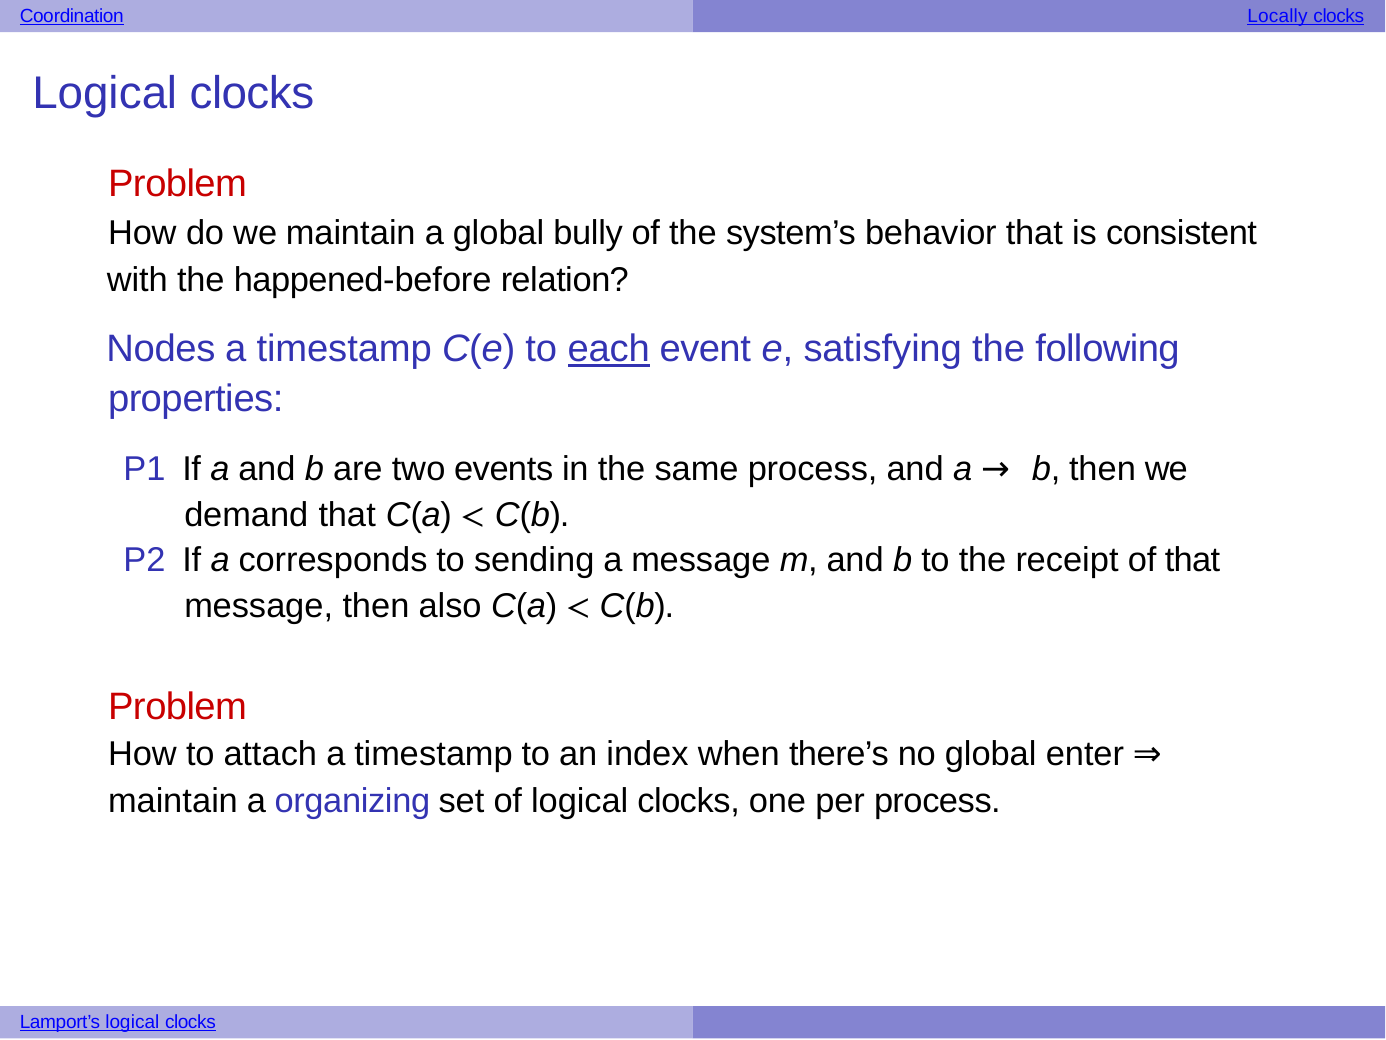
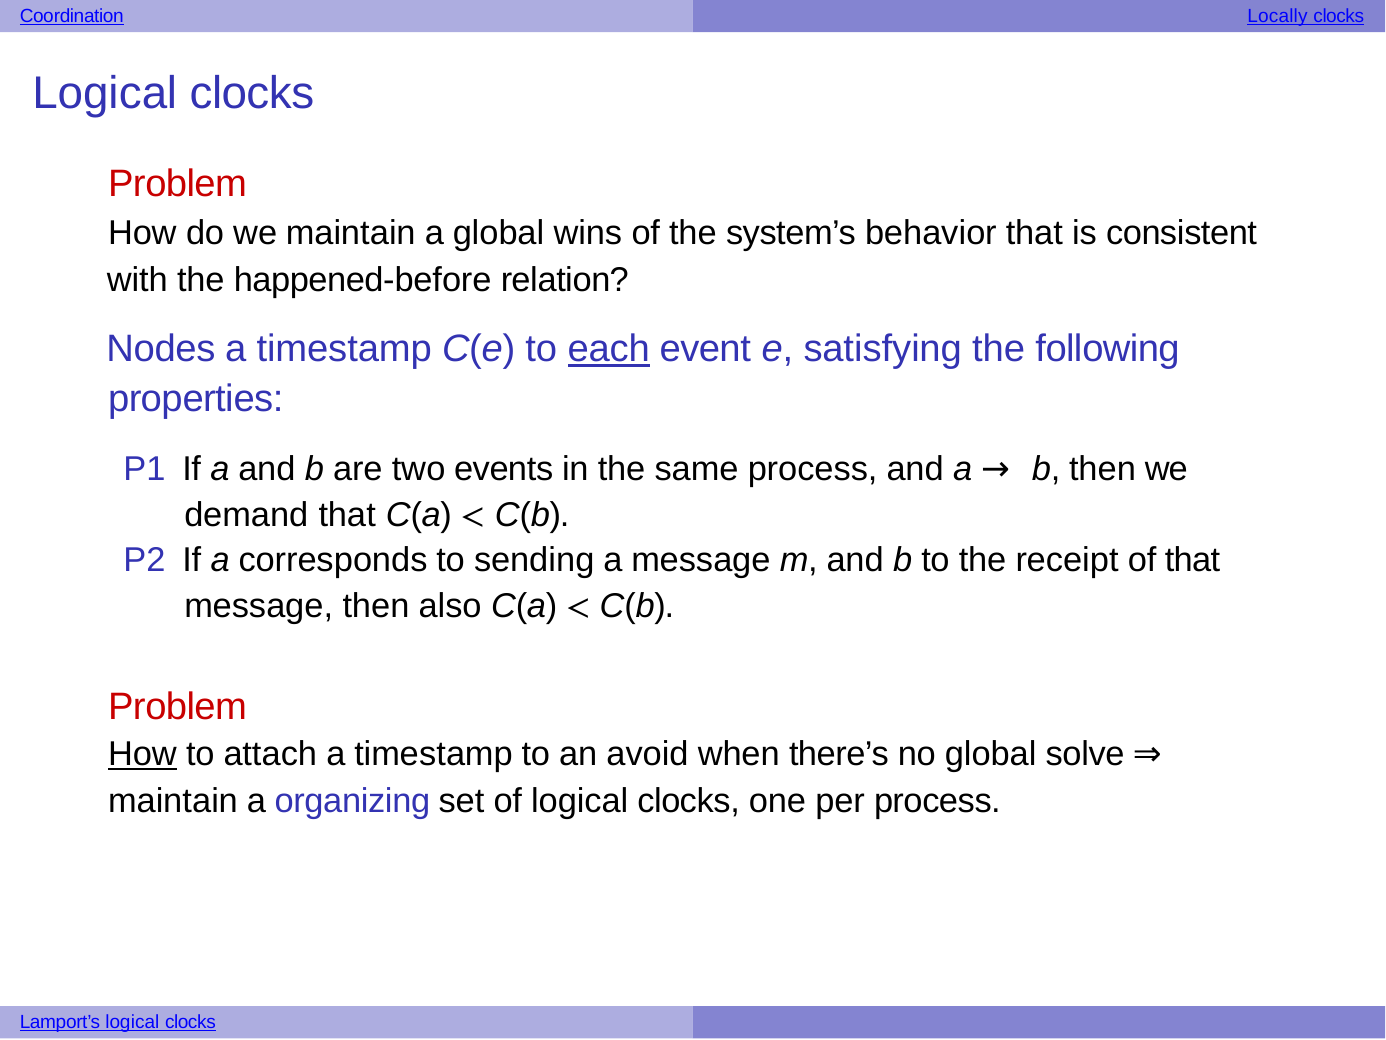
bully: bully -> wins (588, 234)
How underline: none -> present (142, 755)
index: index -> avoid (647, 755)
enter: enter -> solve (1085, 755)
